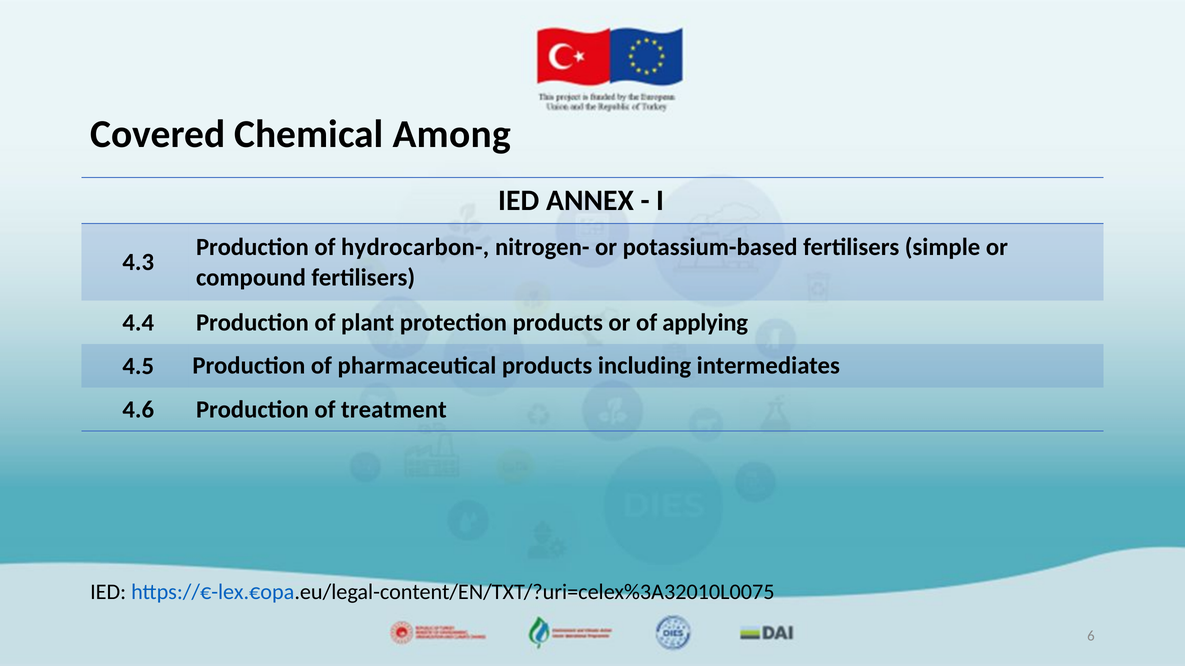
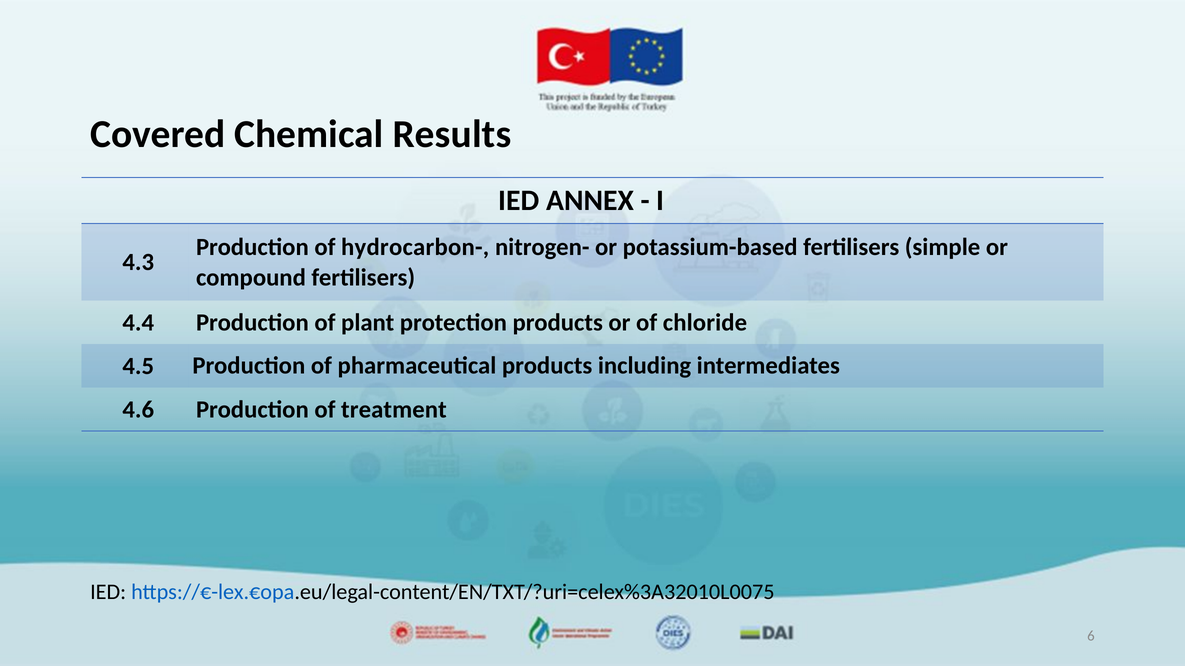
Among: Among -> Results (452, 134)
applying: applying -> chloride (705, 323)
